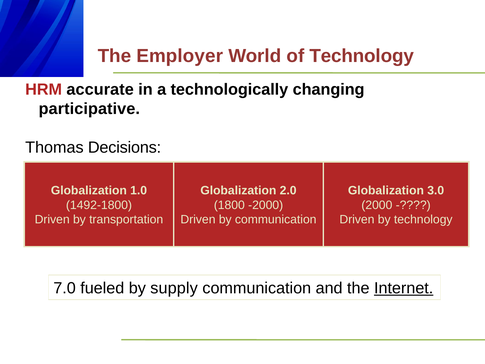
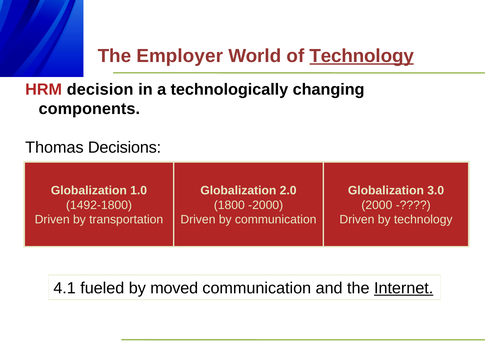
Technology underline: none -> present (362, 56)
accurate: accurate -> decision (100, 89)
participative: participative -> components (89, 109)
7.0: 7.0 -> 4.1 (65, 288)
supply: supply -> moved (174, 288)
